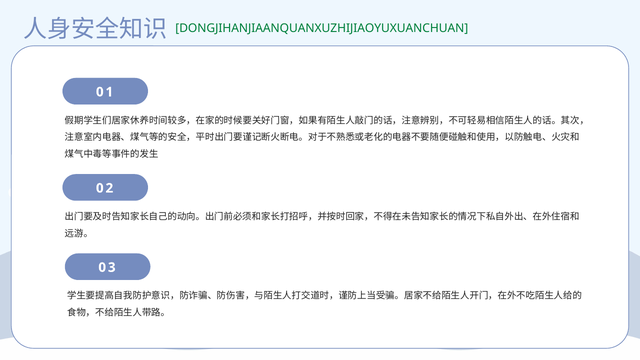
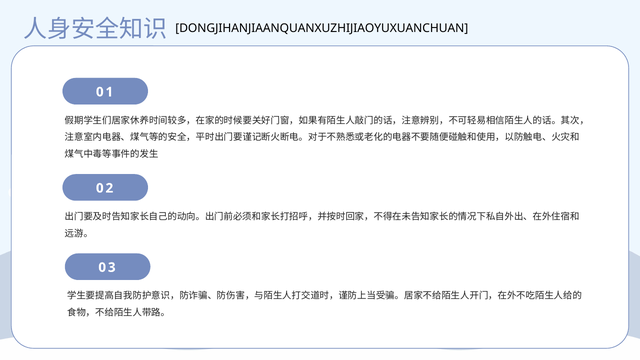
DONGJIHANJIAANQUANXUZHIJIAOYUXUANCHUAN colour: green -> black (322, 28)
